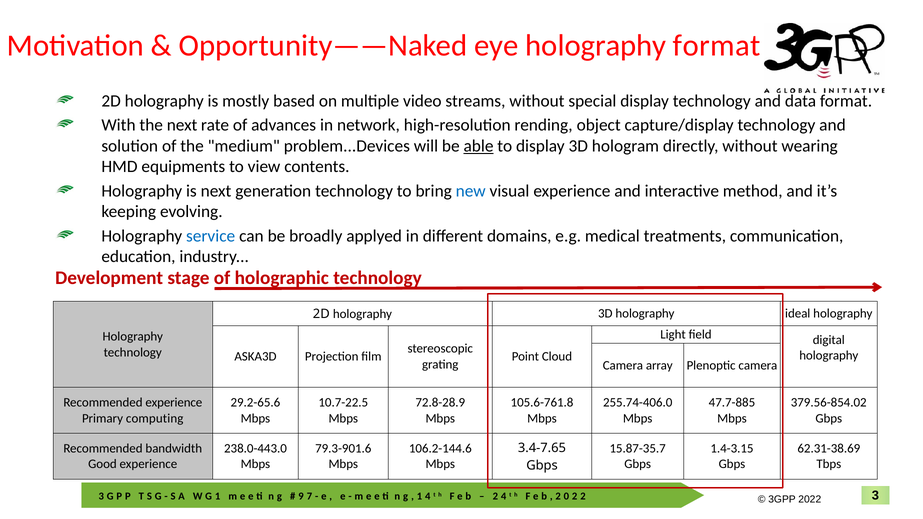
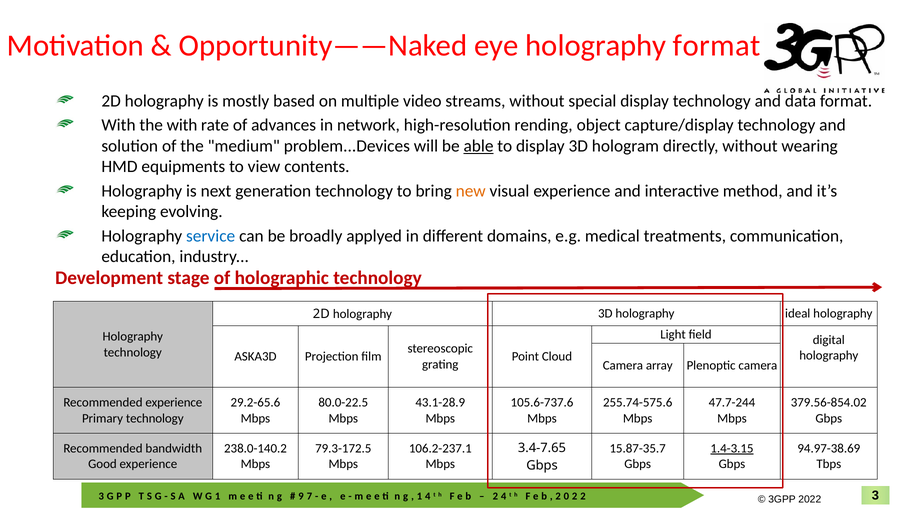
the next: next -> with (182, 125)
new colour: blue -> orange (471, 191)
10.7-22.5: 10.7-22.5 -> 80.0-22.5 (343, 403)
72.8-28.9: 72.8-28.9 -> 43.1-28.9 (440, 403)
105.6-761.8: 105.6-761.8 -> 105.6-737.6 (542, 403)
255.74-406.0: 255.74-406.0 -> 255.74-575.6 (638, 403)
47.7-885: 47.7-885 -> 47.7-244 (732, 403)
Primary computing: computing -> technology (155, 418)
238.0-443.0: 238.0-443.0 -> 238.0-140.2 (255, 449)
79.3-901.6: 79.3-901.6 -> 79.3-172.5 (343, 449)
106.2-144.6: 106.2-144.6 -> 106.2-237.1 (440, 449)
1.4-3.15 underline: none -> present (732, 449)
62.31-38.69: 62.31-38.69 -> 94.97-38.69 (829, 449)
